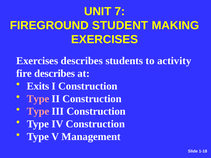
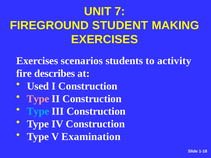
Exercises describes: describes -> scenarios (82, 61)
Exits: Exits -> Used (38, 86)
Type colour: pink -> light blue (38, 112)
Management: Management -> Examination (91, 137)
